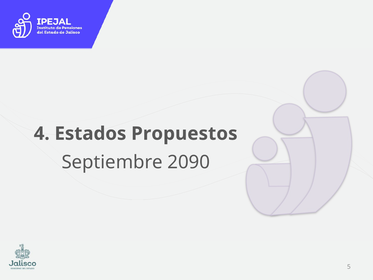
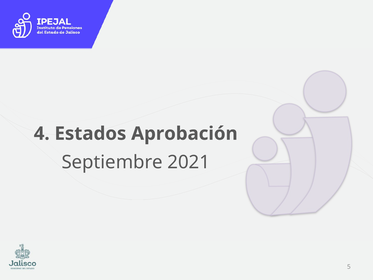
Propuestos: Propuestos -> Aprobación (184, 133)
2090: 2090 -> 2021 (189, 162)
